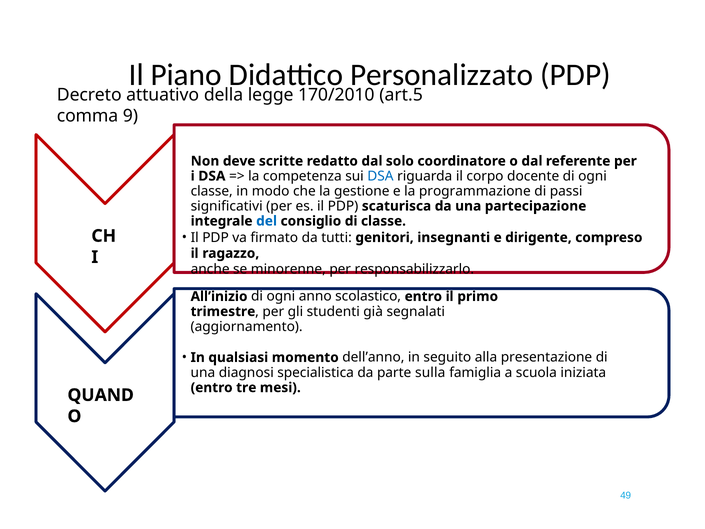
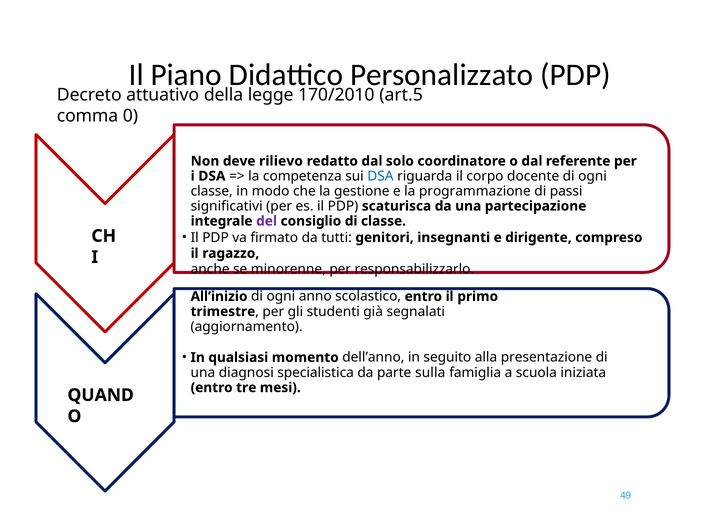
9: 9 -> 0 (130, 116)
scritte: scritte -> rilievo (281, 161)
del colour: blue -> purple (267, 221)
